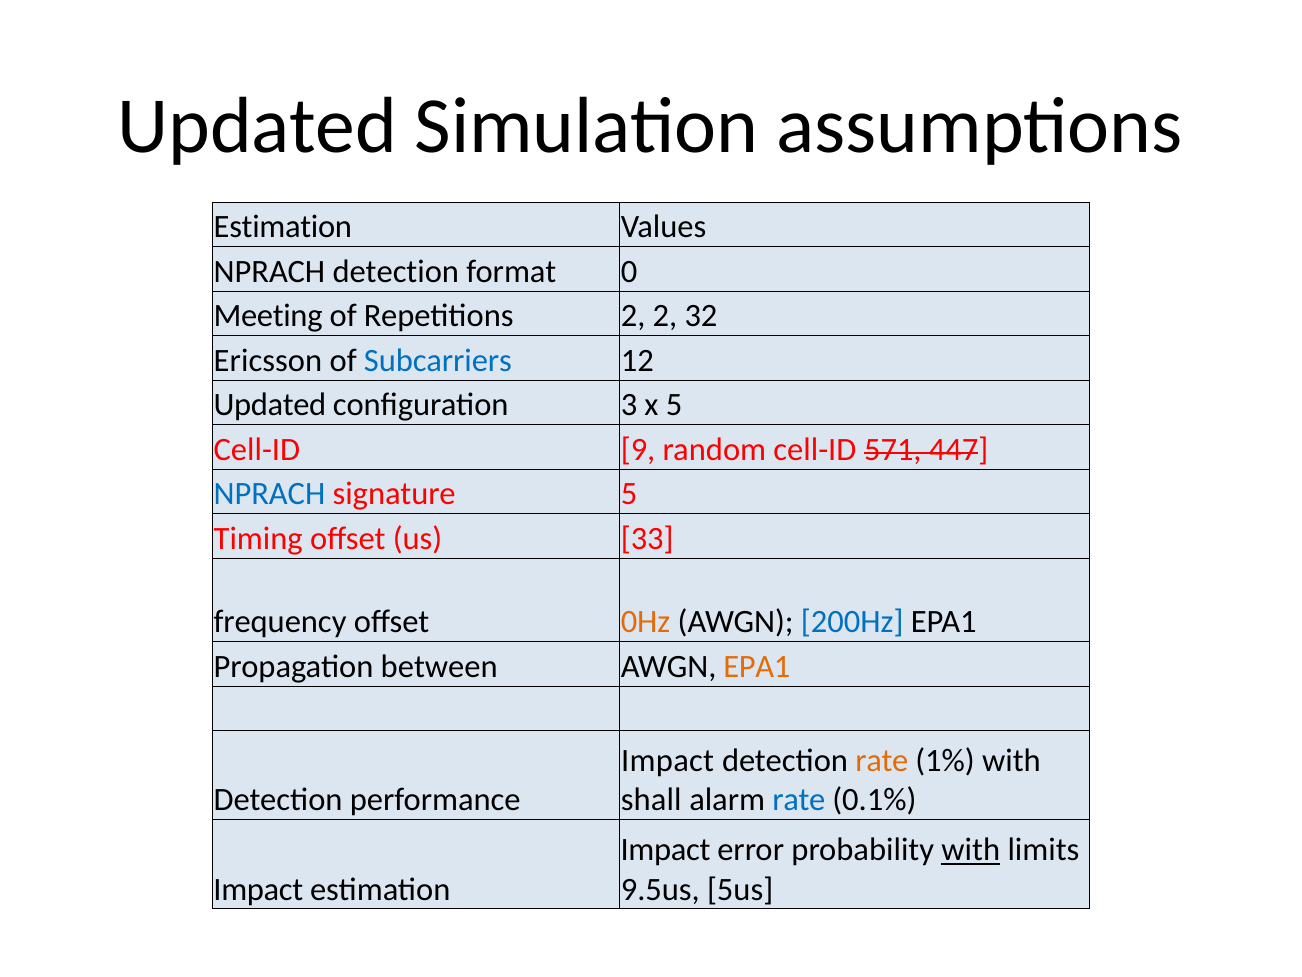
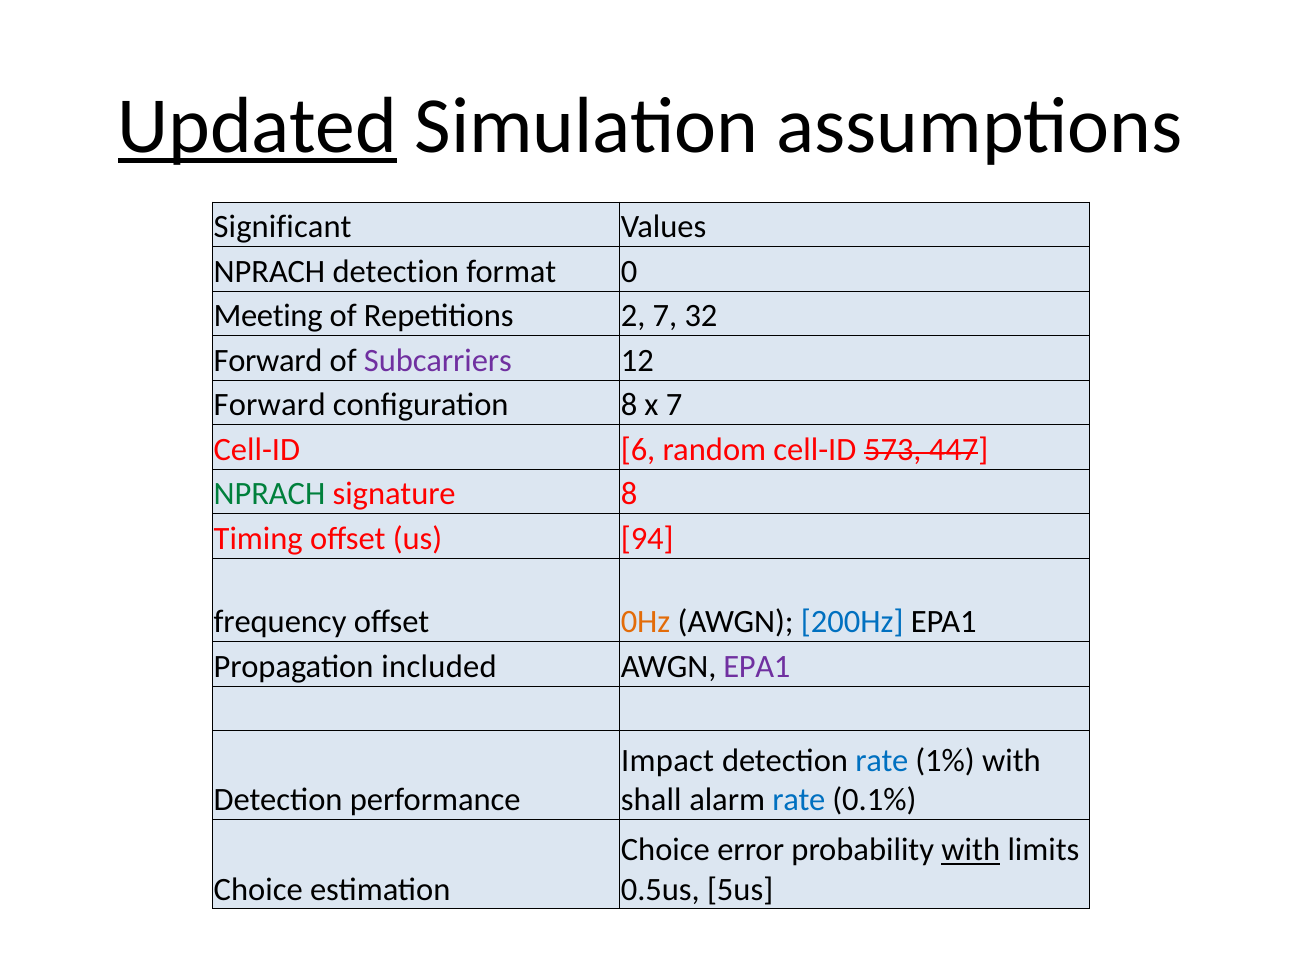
Updated underline: none -> present (257, 126)
Estimation: Estimation -> Significant (283, 227)
2 2: 2 -> 7 (665, 316)
Ericsson: Ericsson -> Forward (268, 360)
Subcarriers colour: blue -> purple (438, 360)
Updated: Updated -> Forward (270, 405)
configuration 3: 3 -> 8 (629, 405)
x 5: 5 -> 7 (674, 405)
9: 9 -> 6 (638, 449)
571: 571 -> 573 (893, 449)
NPRACH colour: blue -> green (270, 494)
signature 5: 5 -> 8 (629, 494)
33: 33 -> 94 (647, 538)
between: between -> included (439, 666)
EPA1 colour: orange -> purple (757, 666)
rate colour: orange -> blue (882, 760)
Impact: Impact -> Choice (665, 849)
Impact: Impact -> Choice (258, 889)
9.5us: 9.5us -> 0.5us (660, 889)
